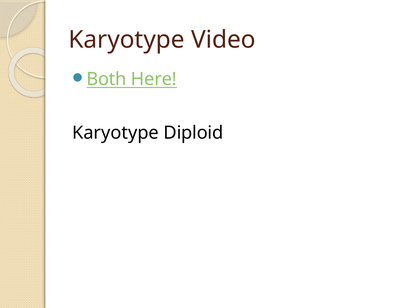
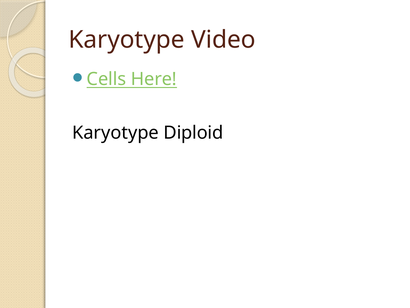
Both: Both -> Cells (106, 79)
